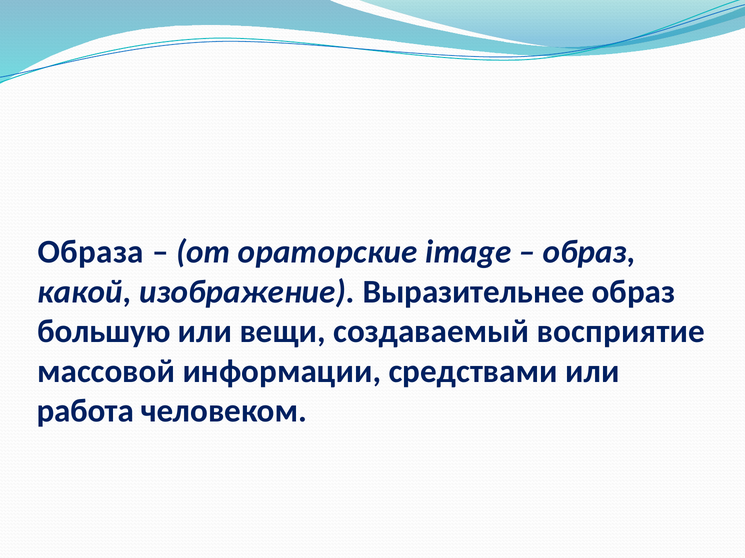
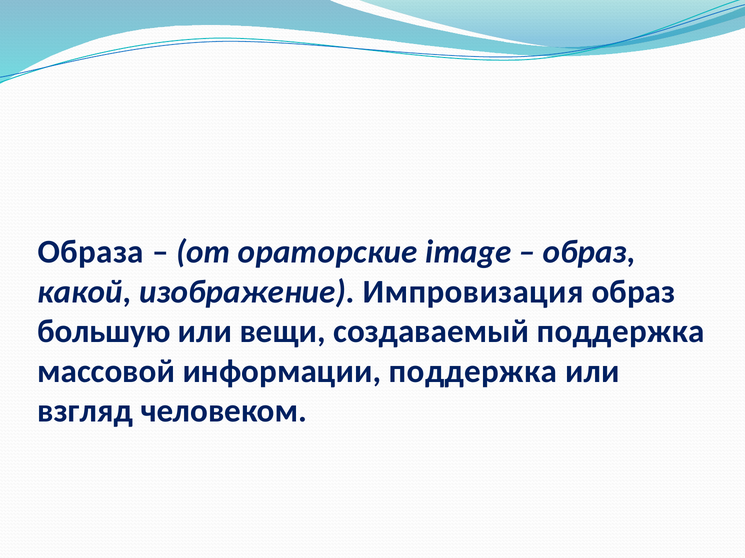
Выразительнее: Выразительнее -> Импровизация (473, 292)
создаваемый восприятие: восприятие -> поддержка (621, 332)
информации средствами: средствами -> поддержка (473, 372)
работа: работа -> взгляд (85, 411)
